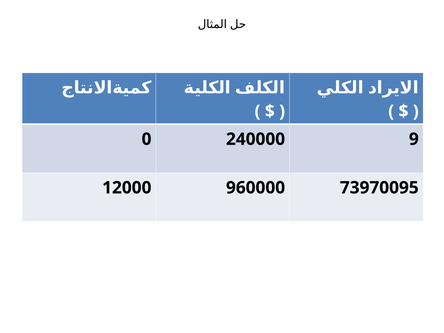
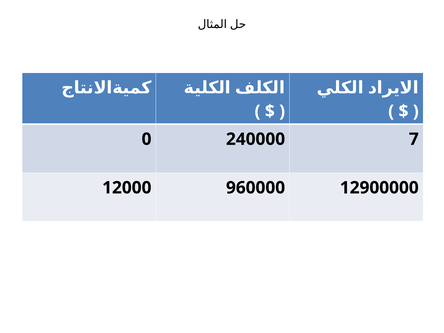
9: 9 -> 7 (414, 139)
73970095: 73970095 -> 12900000 (379, 188)
